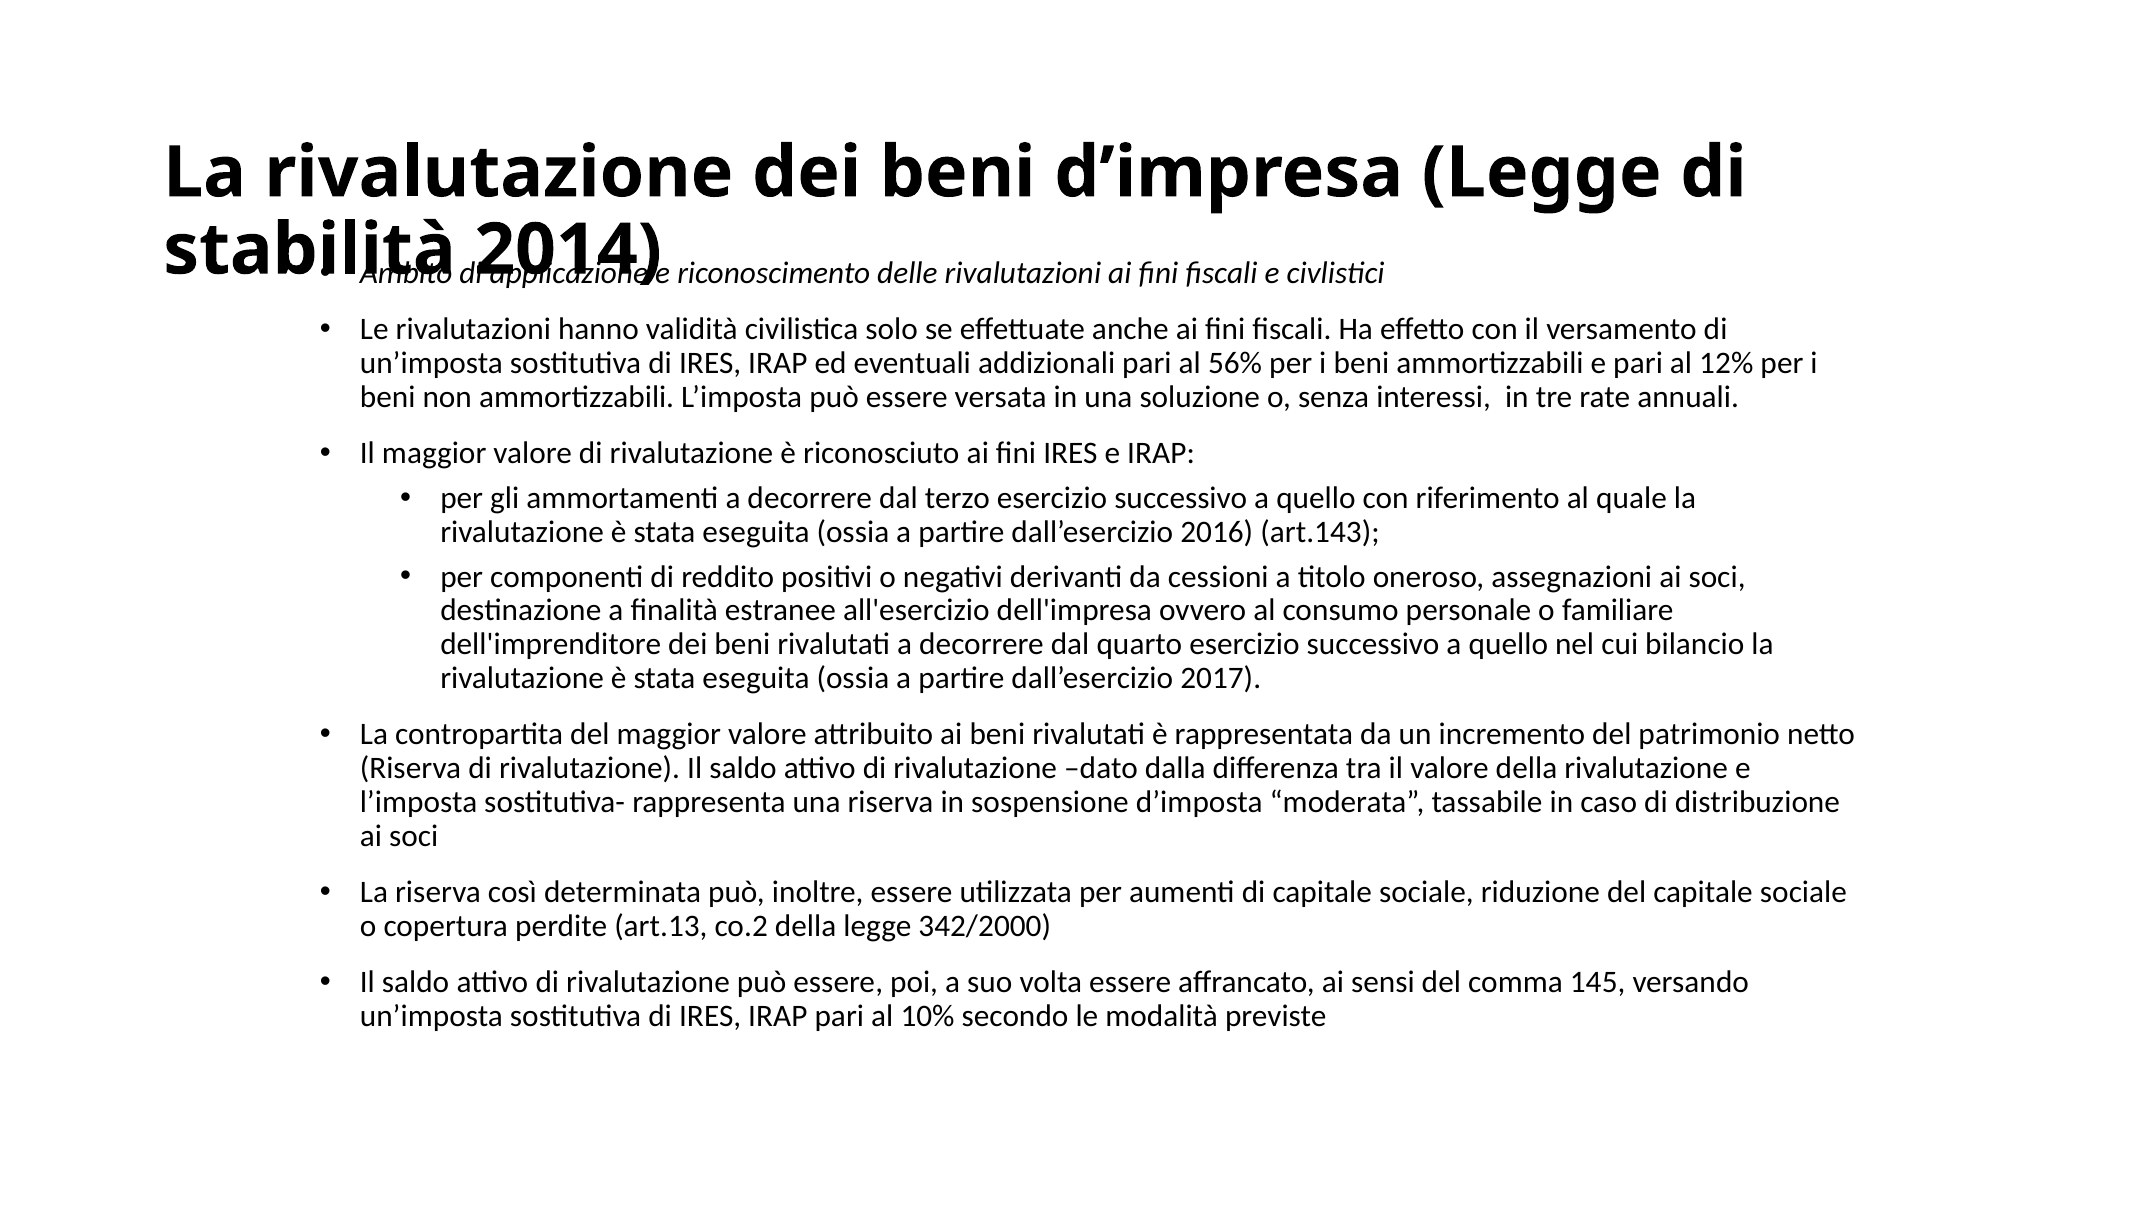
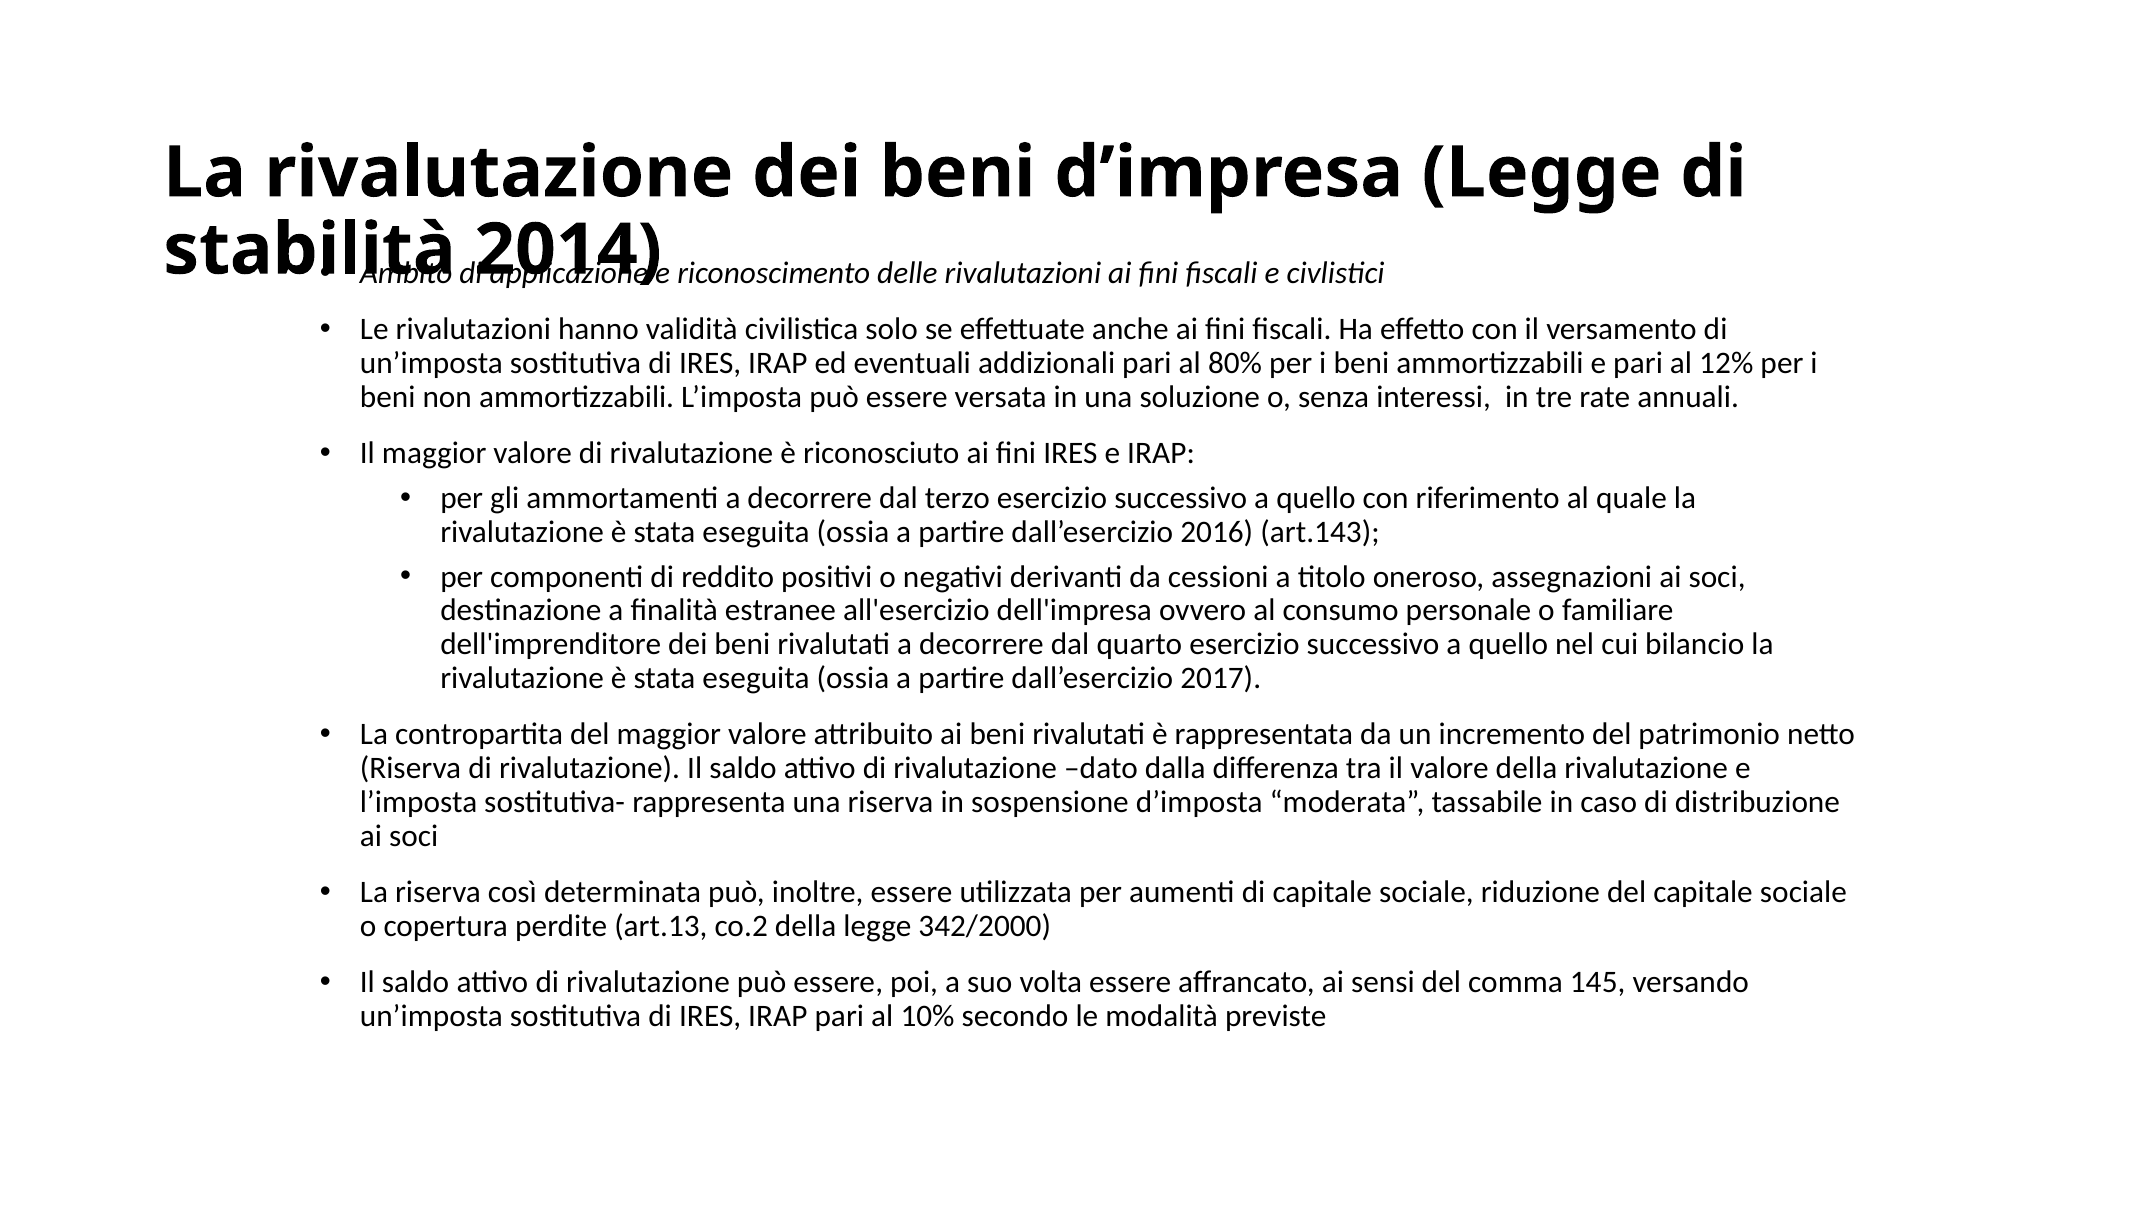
56%: 56% -> 80% (1235, 363)
